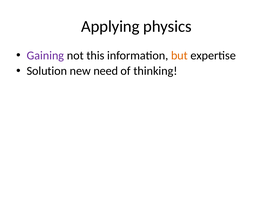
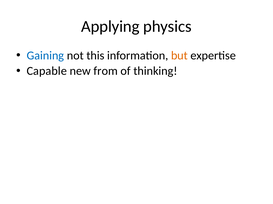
Gaining colour: purple -> blue (45, 56)
Solution: Solution -> Capable (47, 71)
need: need -> from (106, 71)
